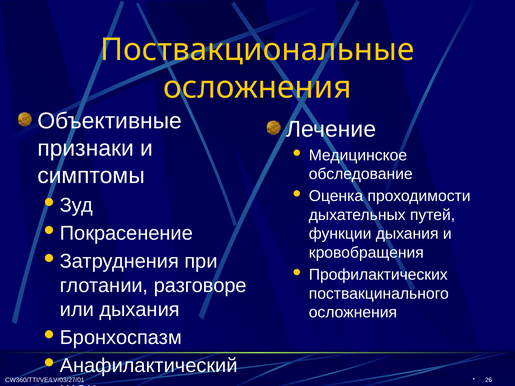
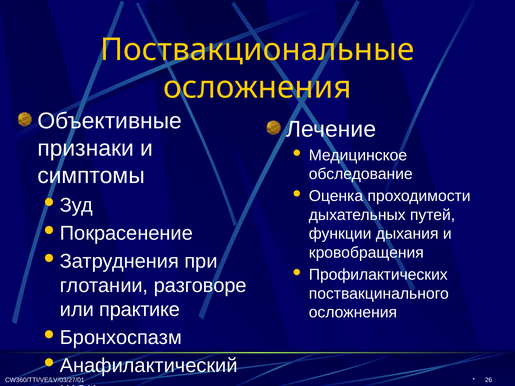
или дыхания: дыхания -> практике (140, 310)
